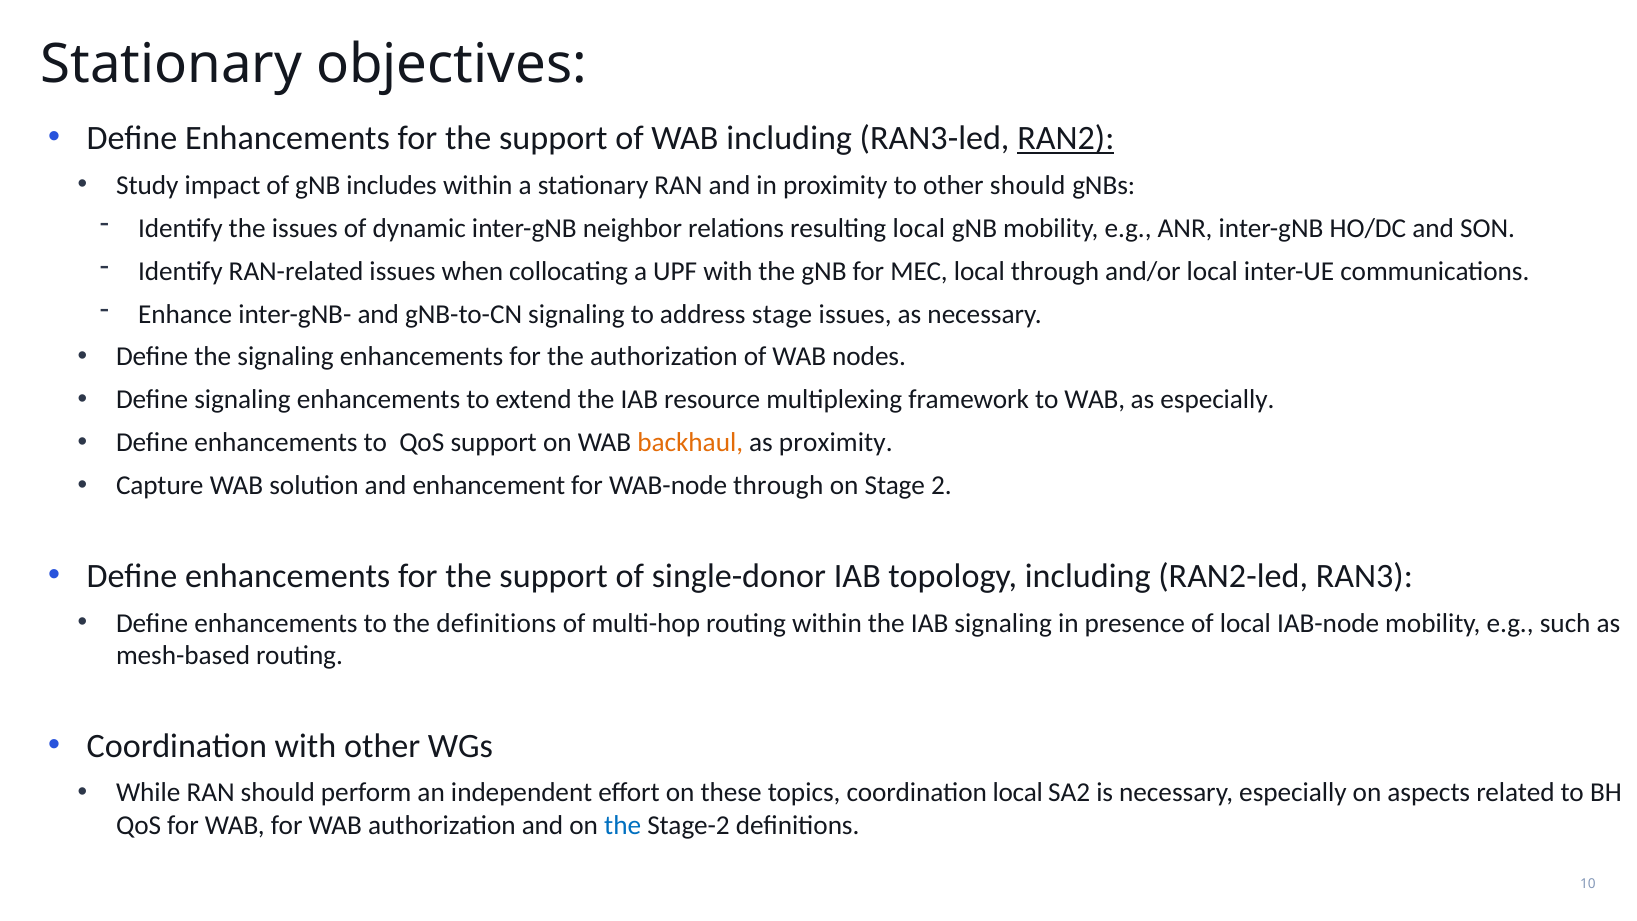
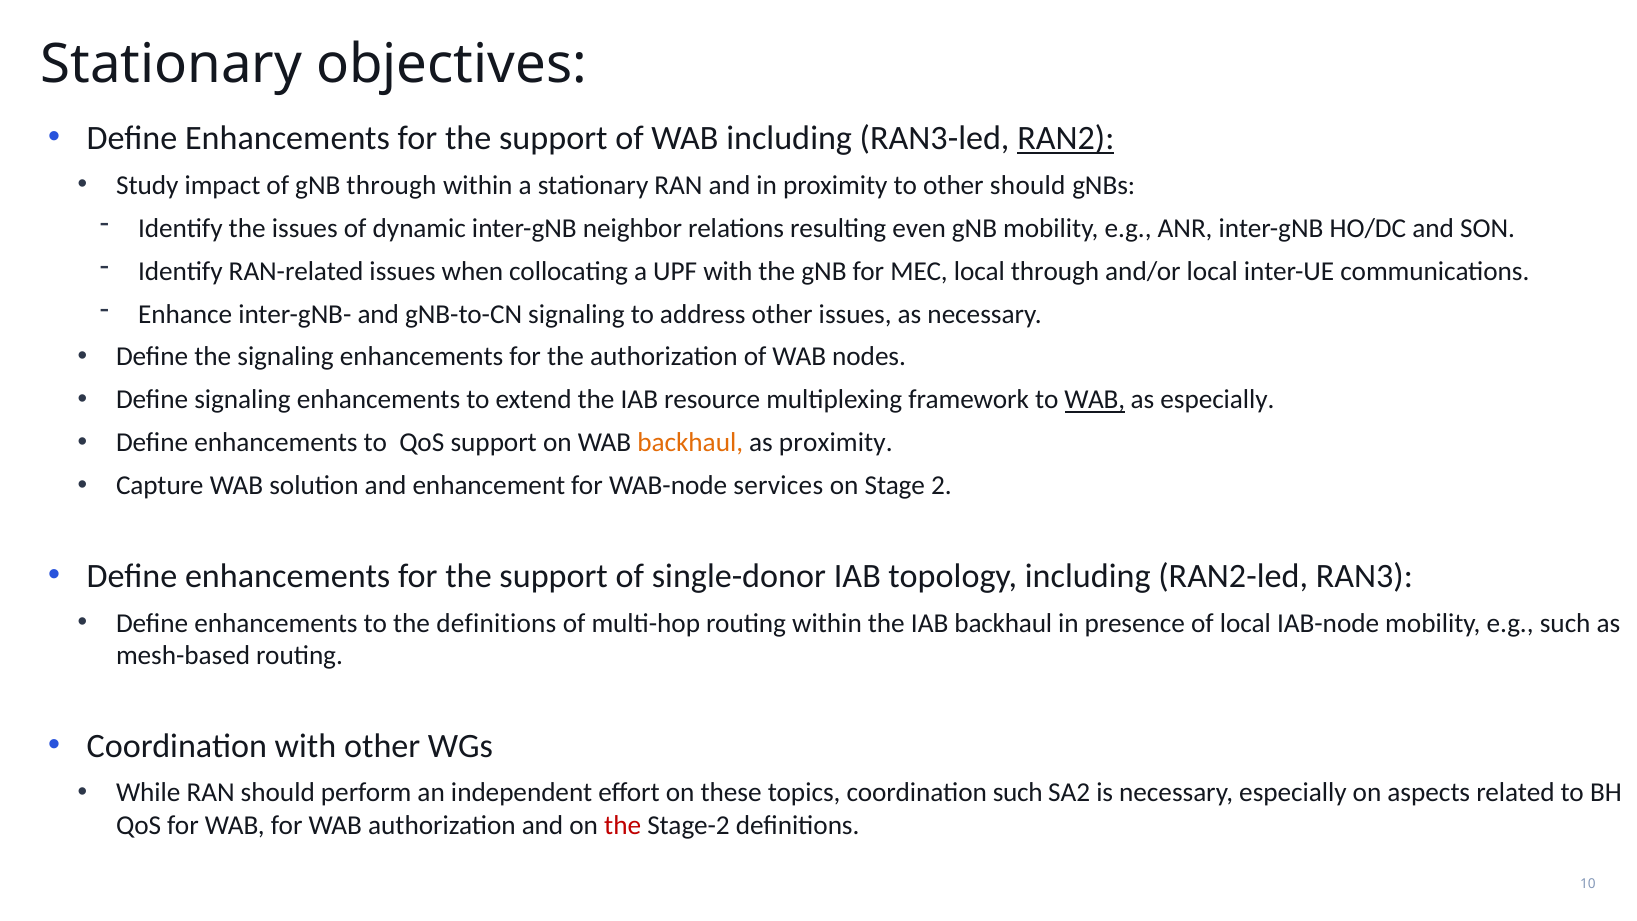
gNB includes: includes -> through (392, 185)
resulting local: local -> even (919, 228)
address stage: stage -> other (782, 314)
WAB underline: none -> present (1095, 400)
WAB-node through: through -> services (778, 486)
IAB signaling: signaling -> backhaul (1003, 623)
coordination local: local -> such (1018, 793)
the colour: blue -> red (623, 826)
